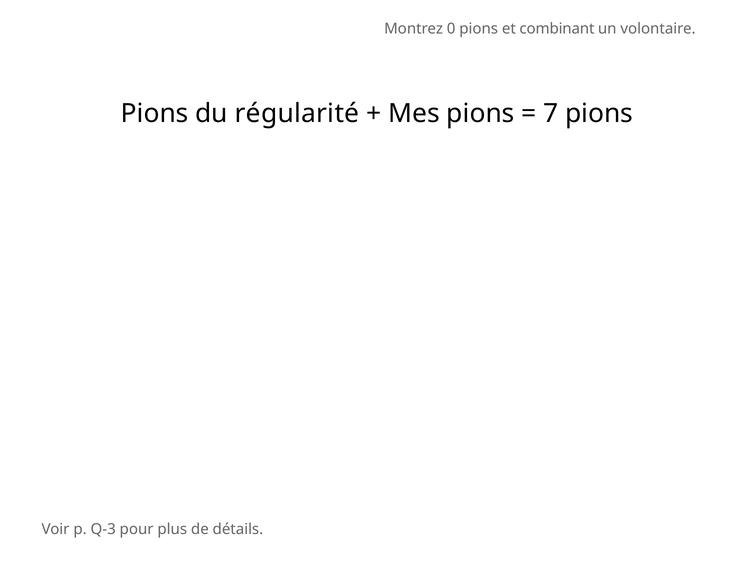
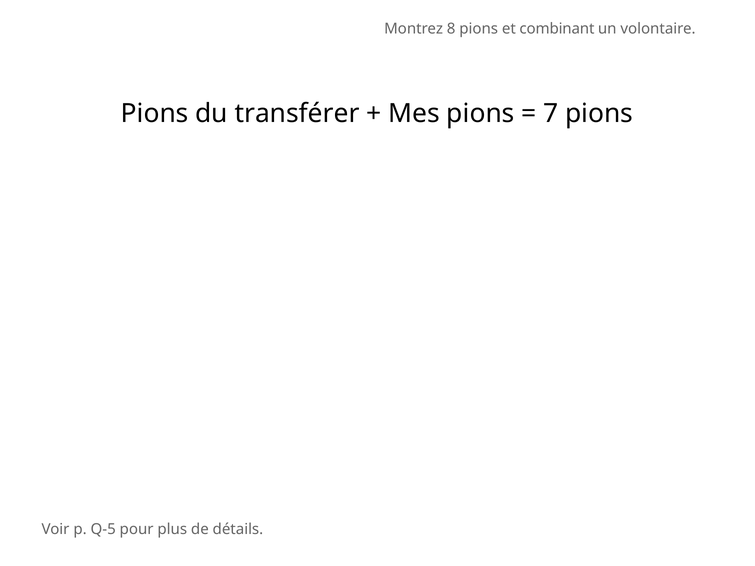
0: 0 -> 8 (451, 29)
régularité: régularité -> transférer (297, 114)
Q-3: Q-3 -> Q-5 (103, 530)
